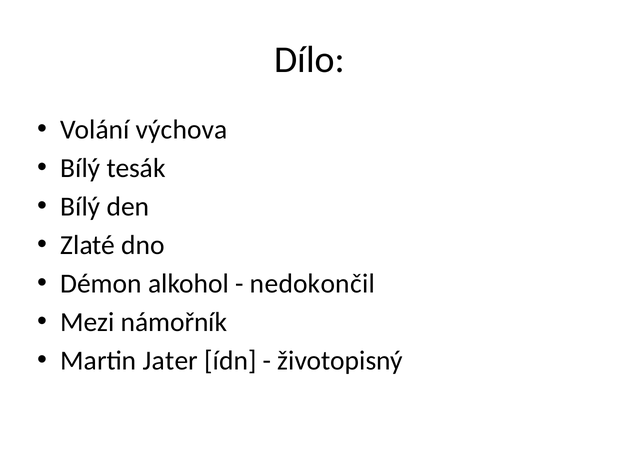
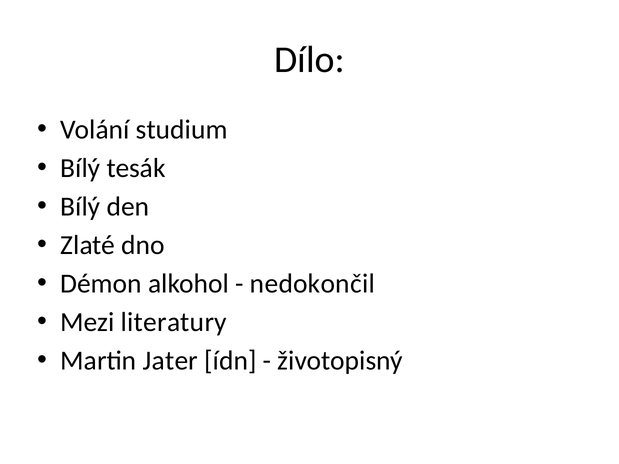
výchova: výchova -> studium (182, 130)
námořník: námořník -> literatury (174, 322)
